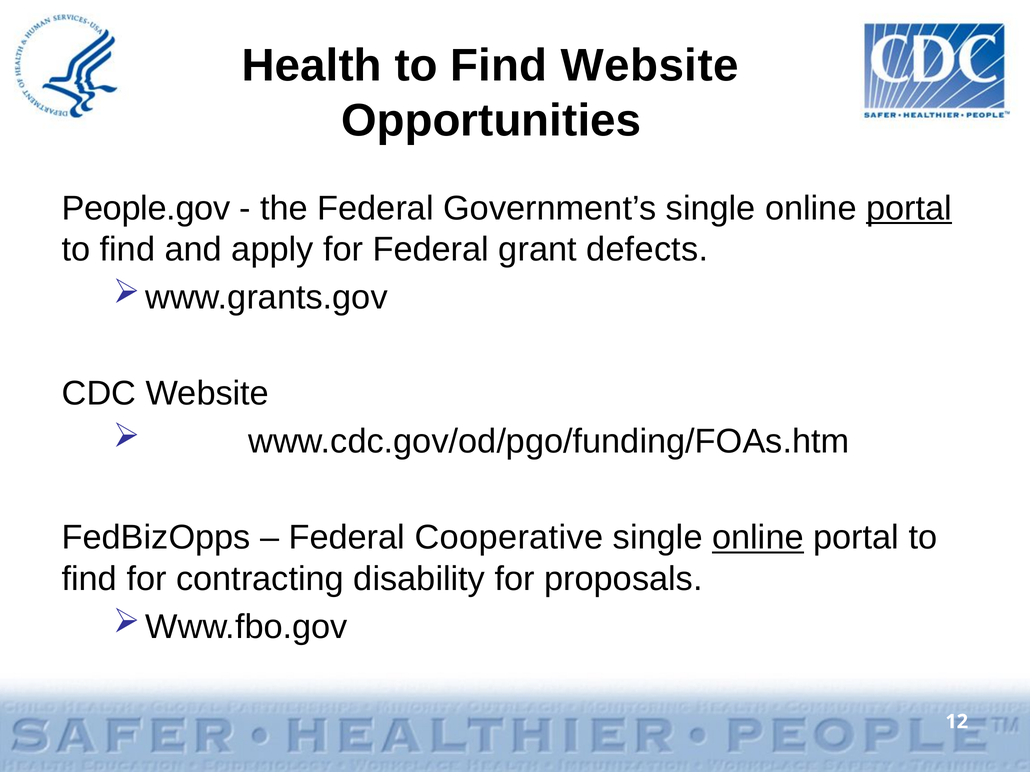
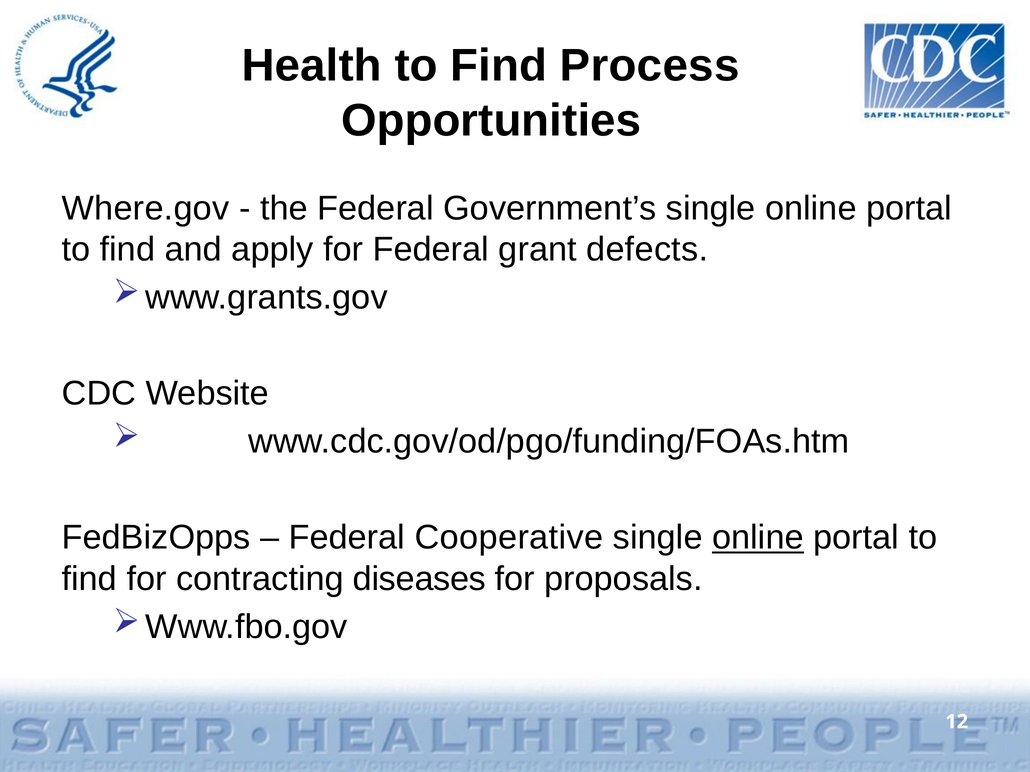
Find Website: Website -> Process (650, 66)
People.gov: People.gov -> Where.gov (146, 208)
portal underline: present -> none (909, 208)
disability: disability -> diseases (419, 579)
